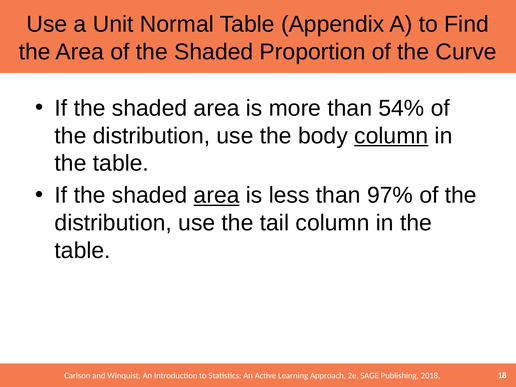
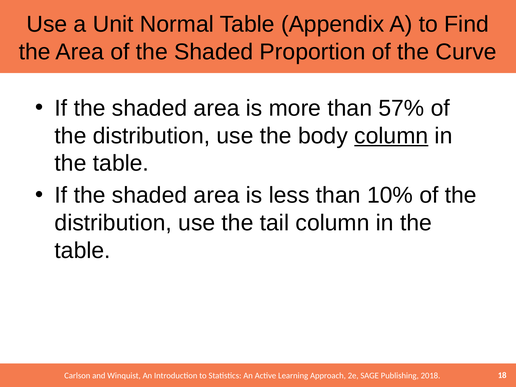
54%: 54% -> 57% (401, 108)
area underline: present -> none (217, 195)
97%: 97% -> 10% (390, 195)
